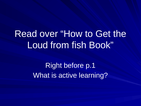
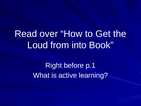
fish: fish -> into (79, 45)
